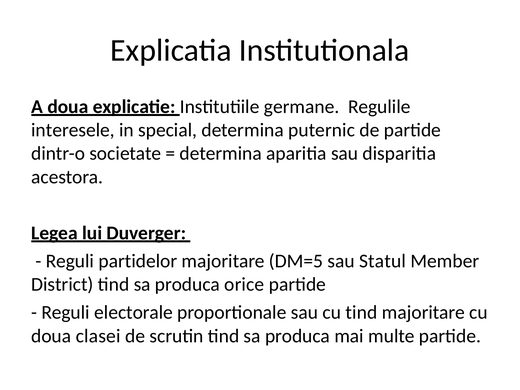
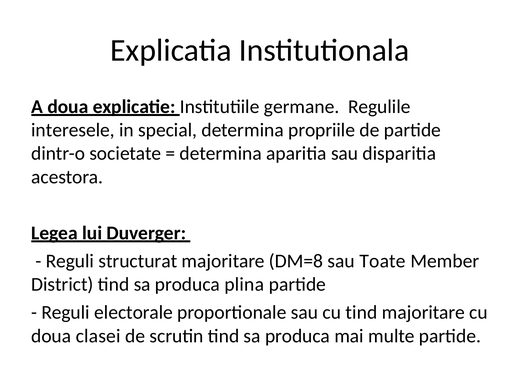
puternic: puternic -> propriile (322, 130)
partidelor: partidelor -> structurat (138, 261)
DM=5: DM=5 -> DM=8 (296, 261)
Statul: Statul -> Toate (383, 261)
orice: orice -> plina (244, 284)
